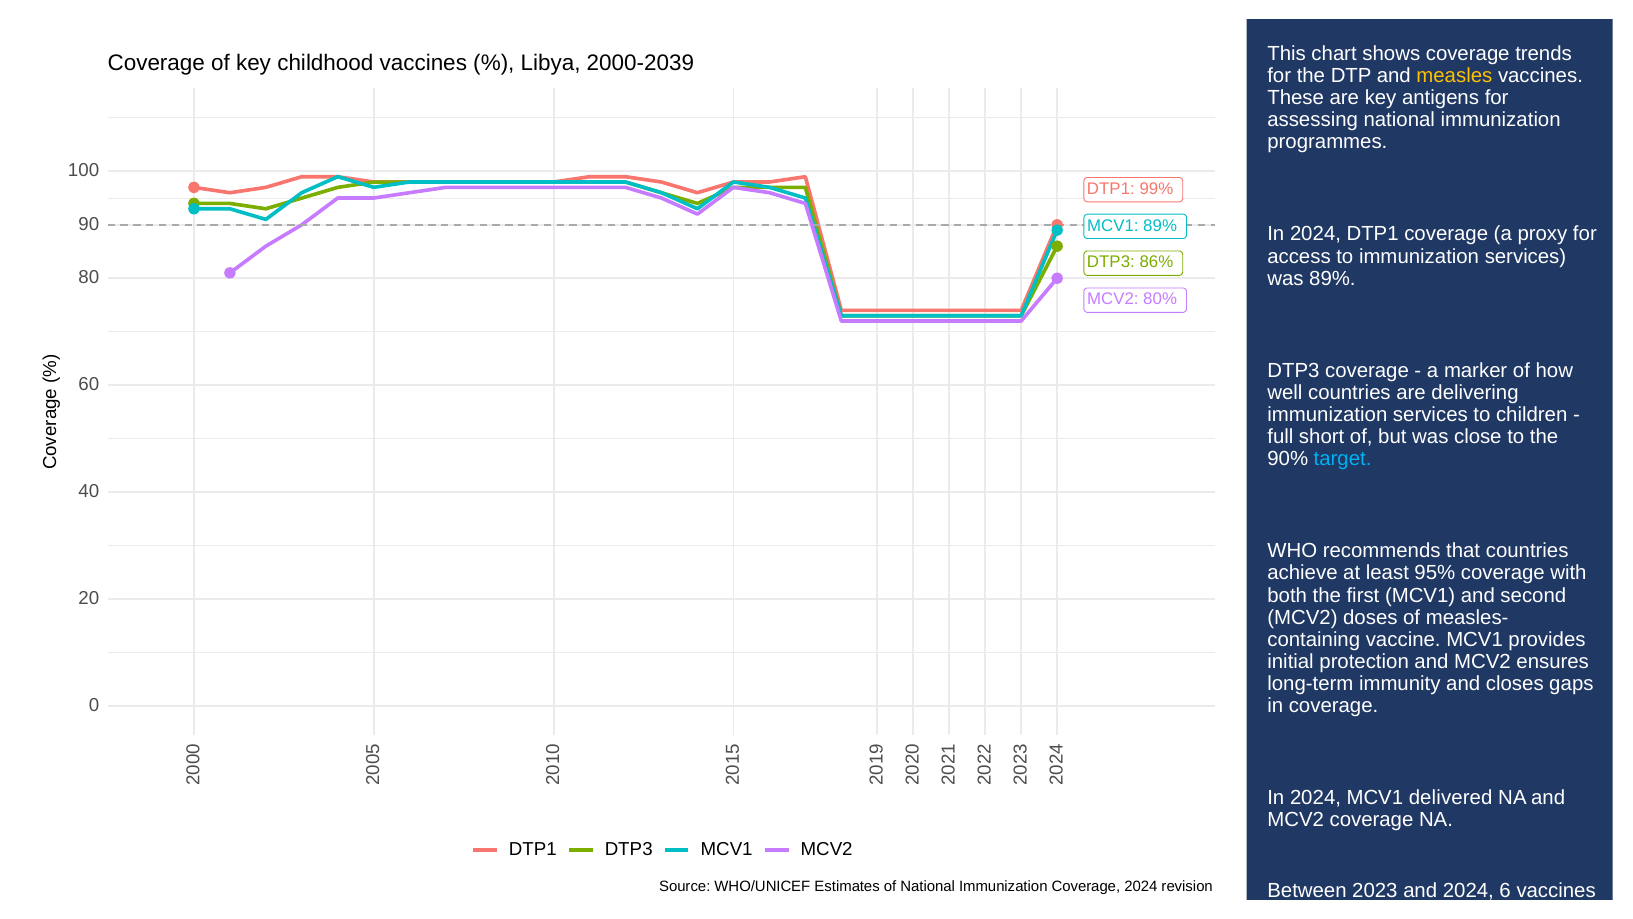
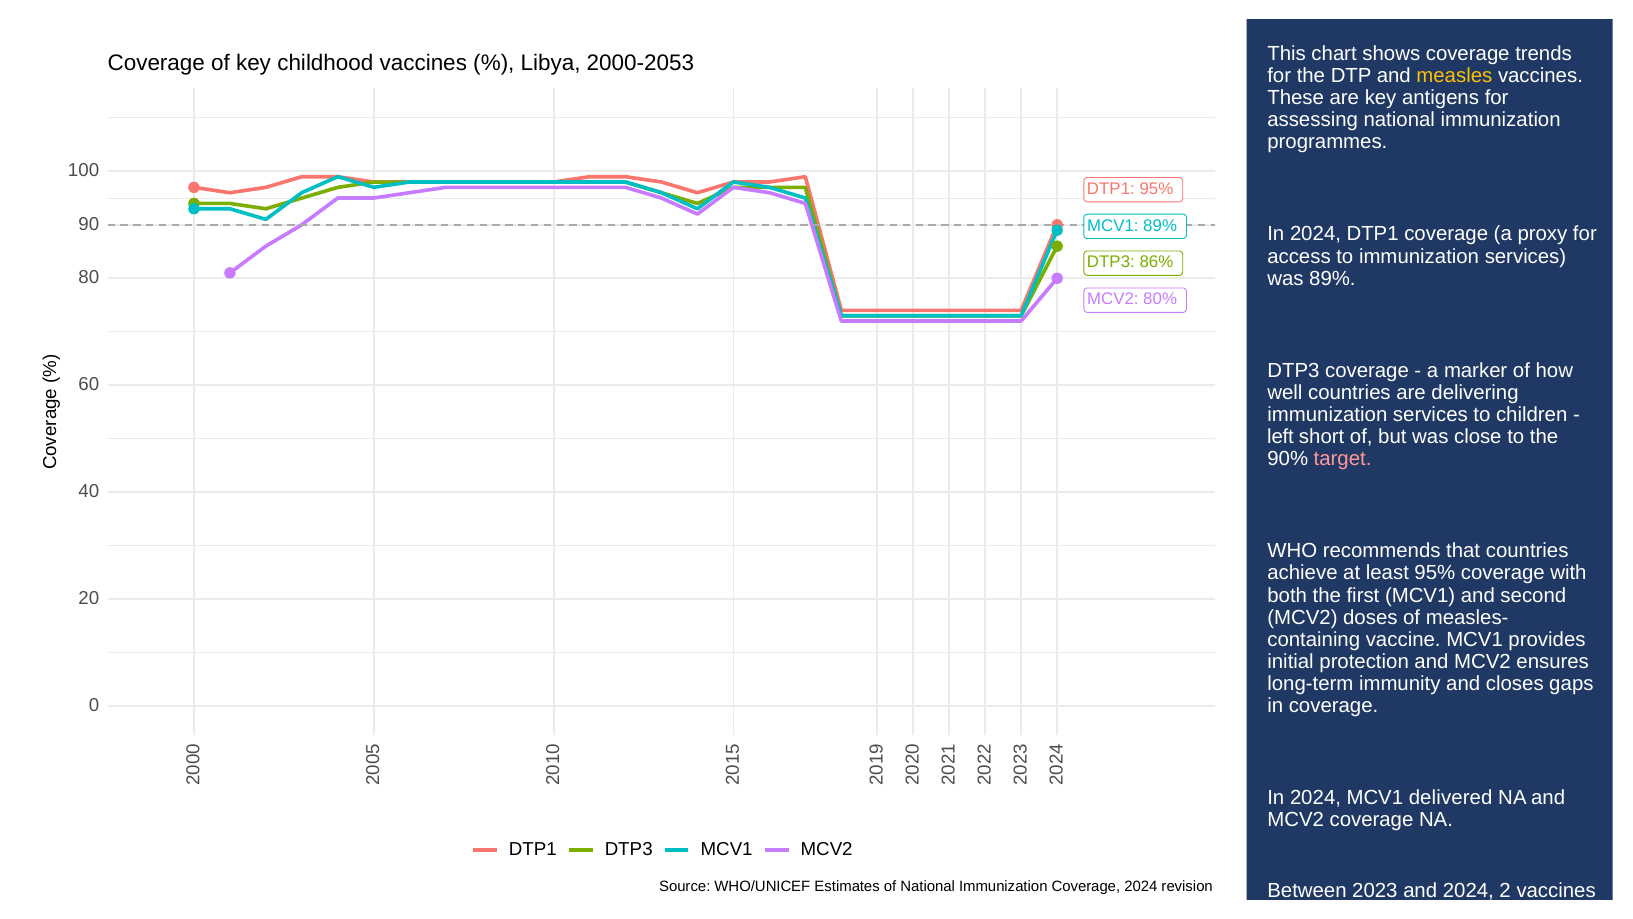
2000-2039: 2000-2039 -> 2000-2053 (640, 63)
DTP1 99%: 99% -> 95% (1156, 189)
full: full -> left (1280, 437)
target colour: light blue -> pink (1343, 459)
2024 6: 6 -> 2 (1505, 890)
